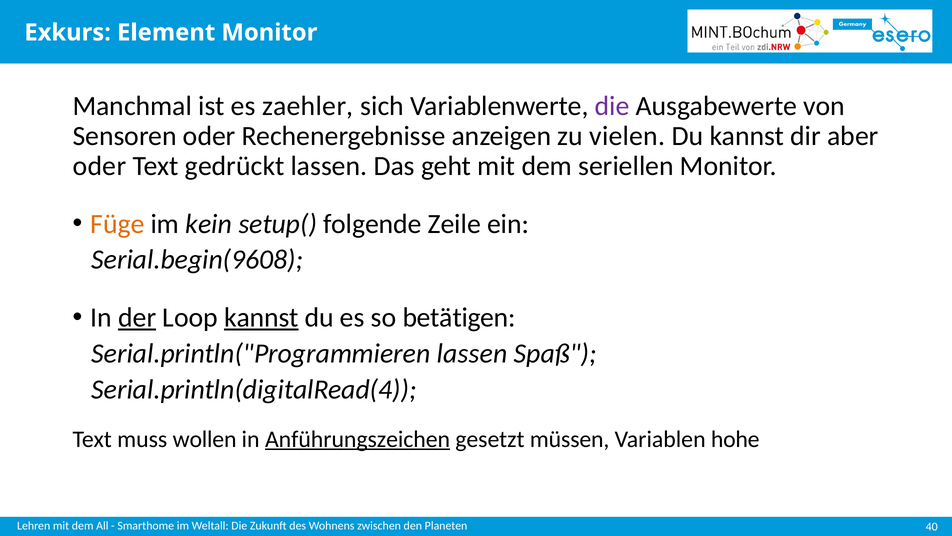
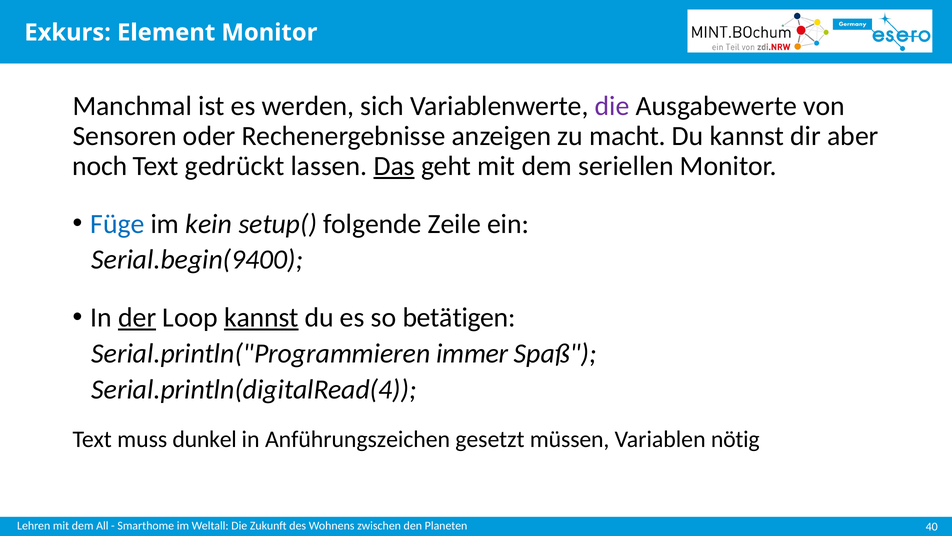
zaehler: zaehler -> werden (308, 106)
vielen: vielen -> macht (628, 136)
oder: oder -> noch (100, 166)
Das underline: none -> present (394, 166)
Füge colour: orange -> blue (117, 224)
Serial.begin(9608: Serial.begin(9608 -> Serial.begin(9400 (197, 260)
Serial.println("Programmieren lassen: lassen -> immer (472, 353)
wollen: wollen -> dunkel (205, 439)
Anführungszeichen underline: present -> none (358, 439)
hohe: hohe -> nötig (735, 439)
